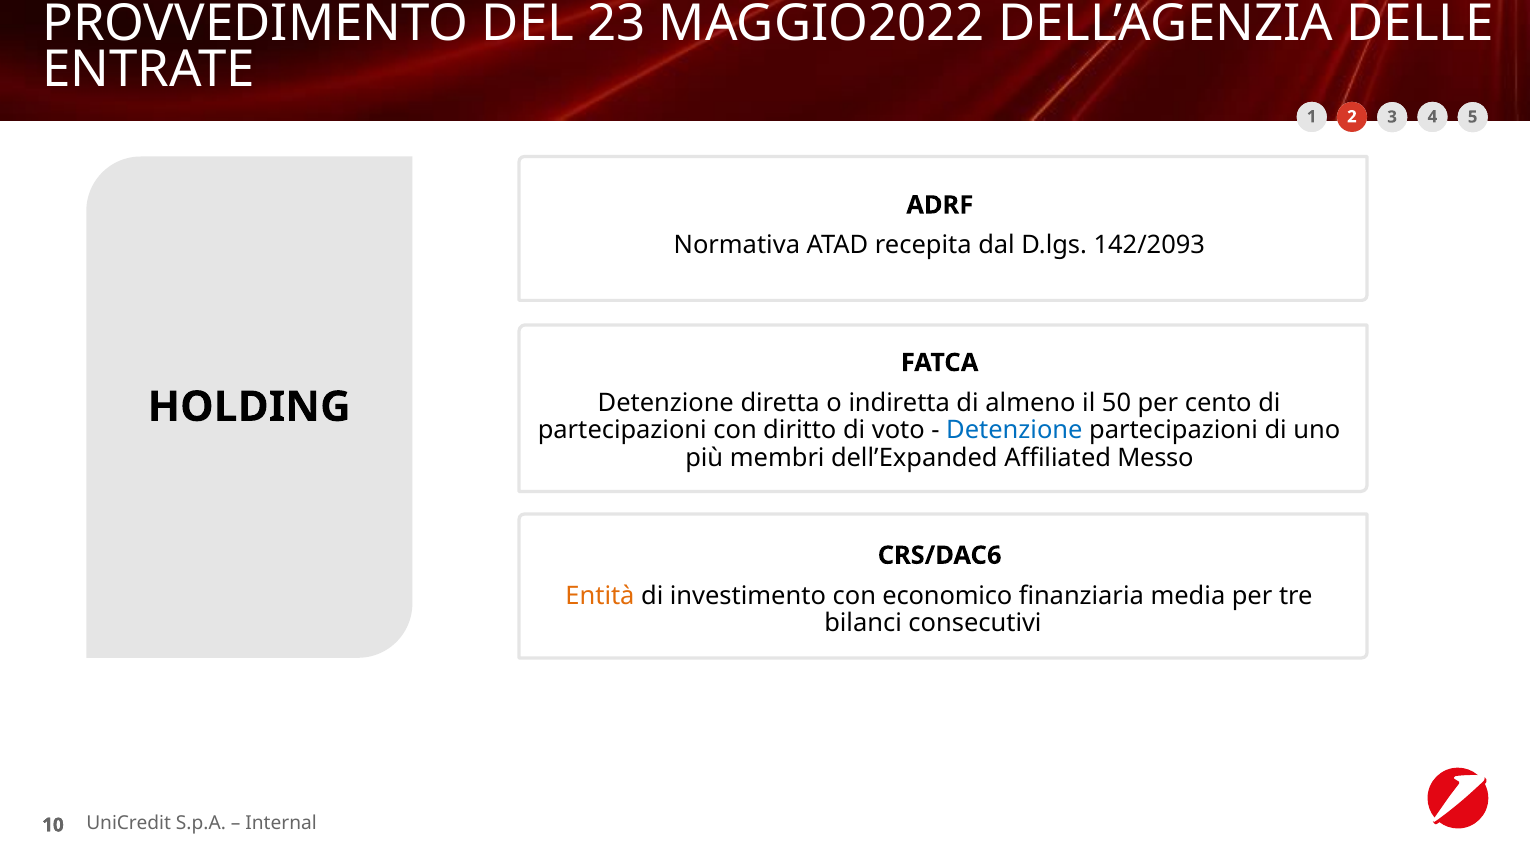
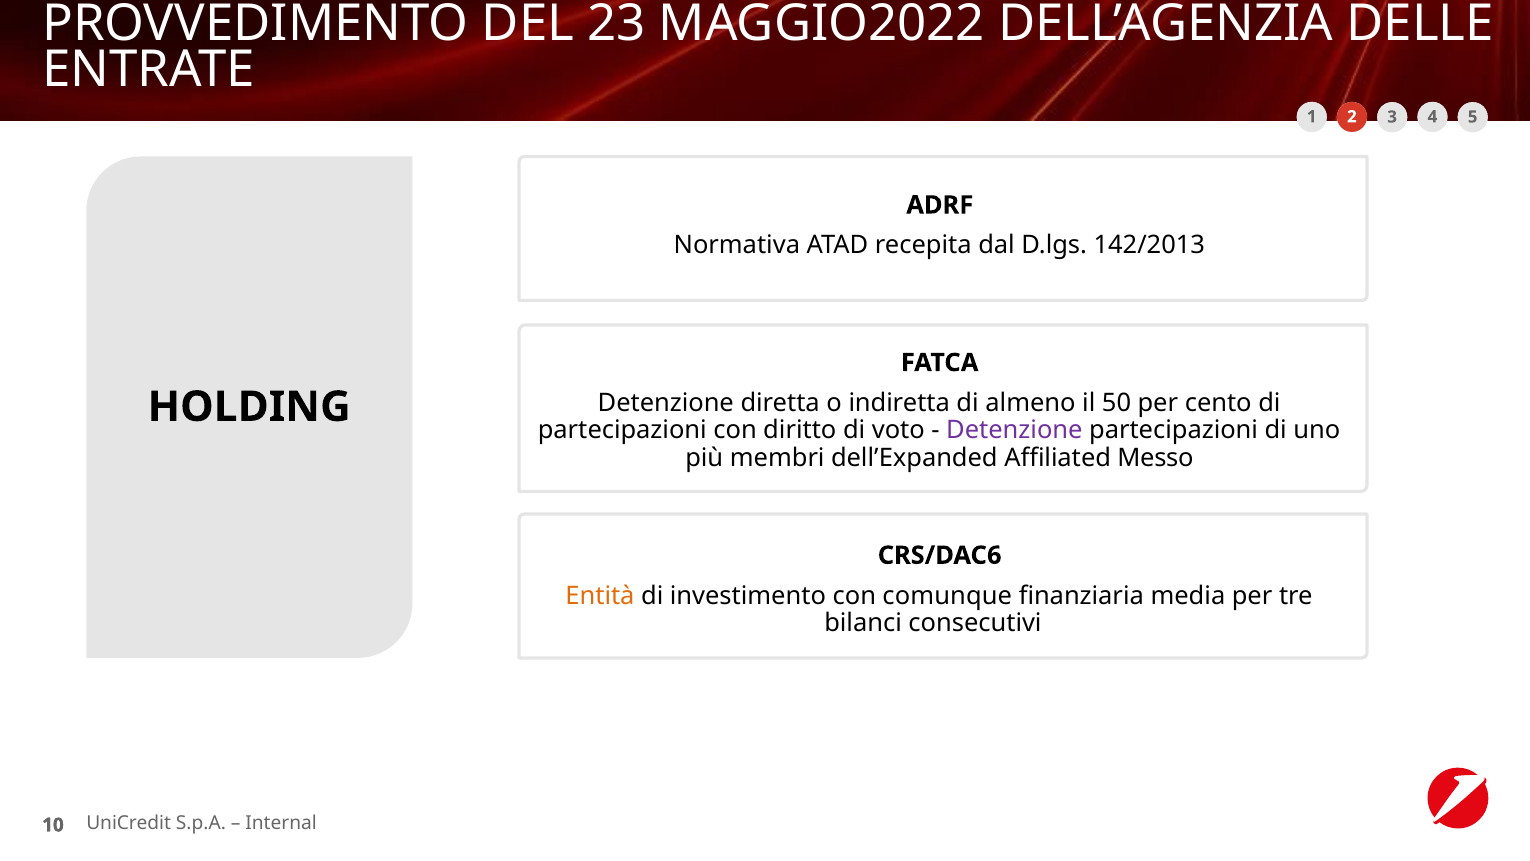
142/2093: 142/2093 -> 142/2013 (1149, 245)
Detenzione colour: blue -> purple (1014, 430)
economico: economico -> comunque (947, 595)
